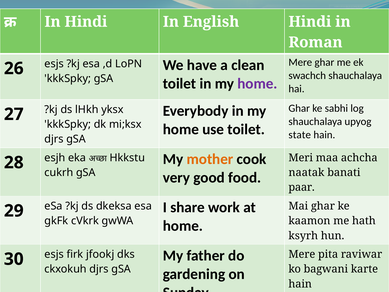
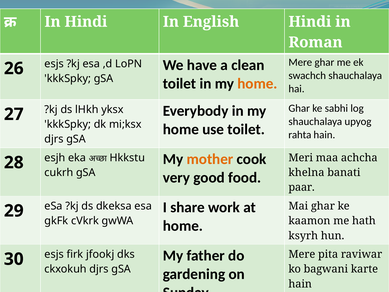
home colour: purple -> orange (257, 83)
state: state -> rahta (300, 135)
naatak: naatak -> khelna (306, 172)
